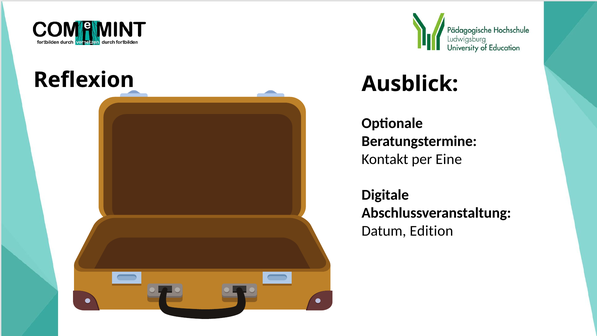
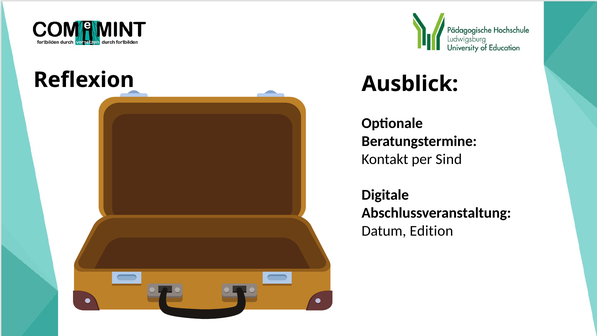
Eine: Eine -> Sind (449, 159)
